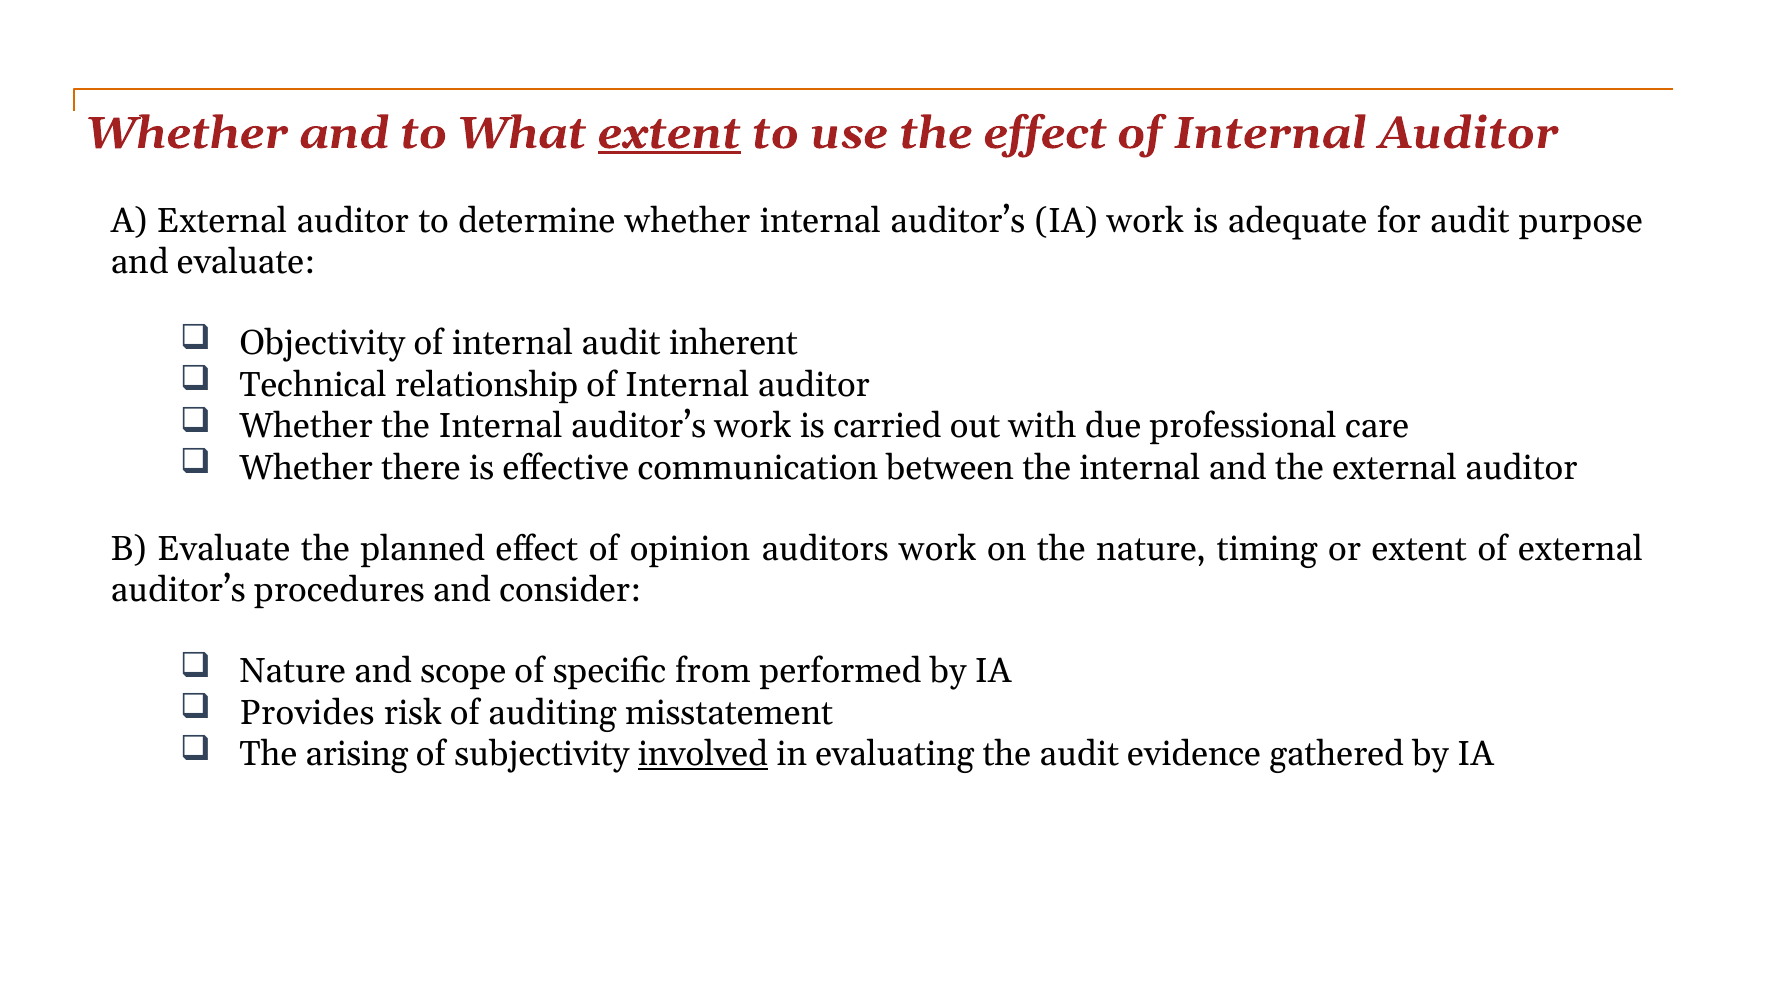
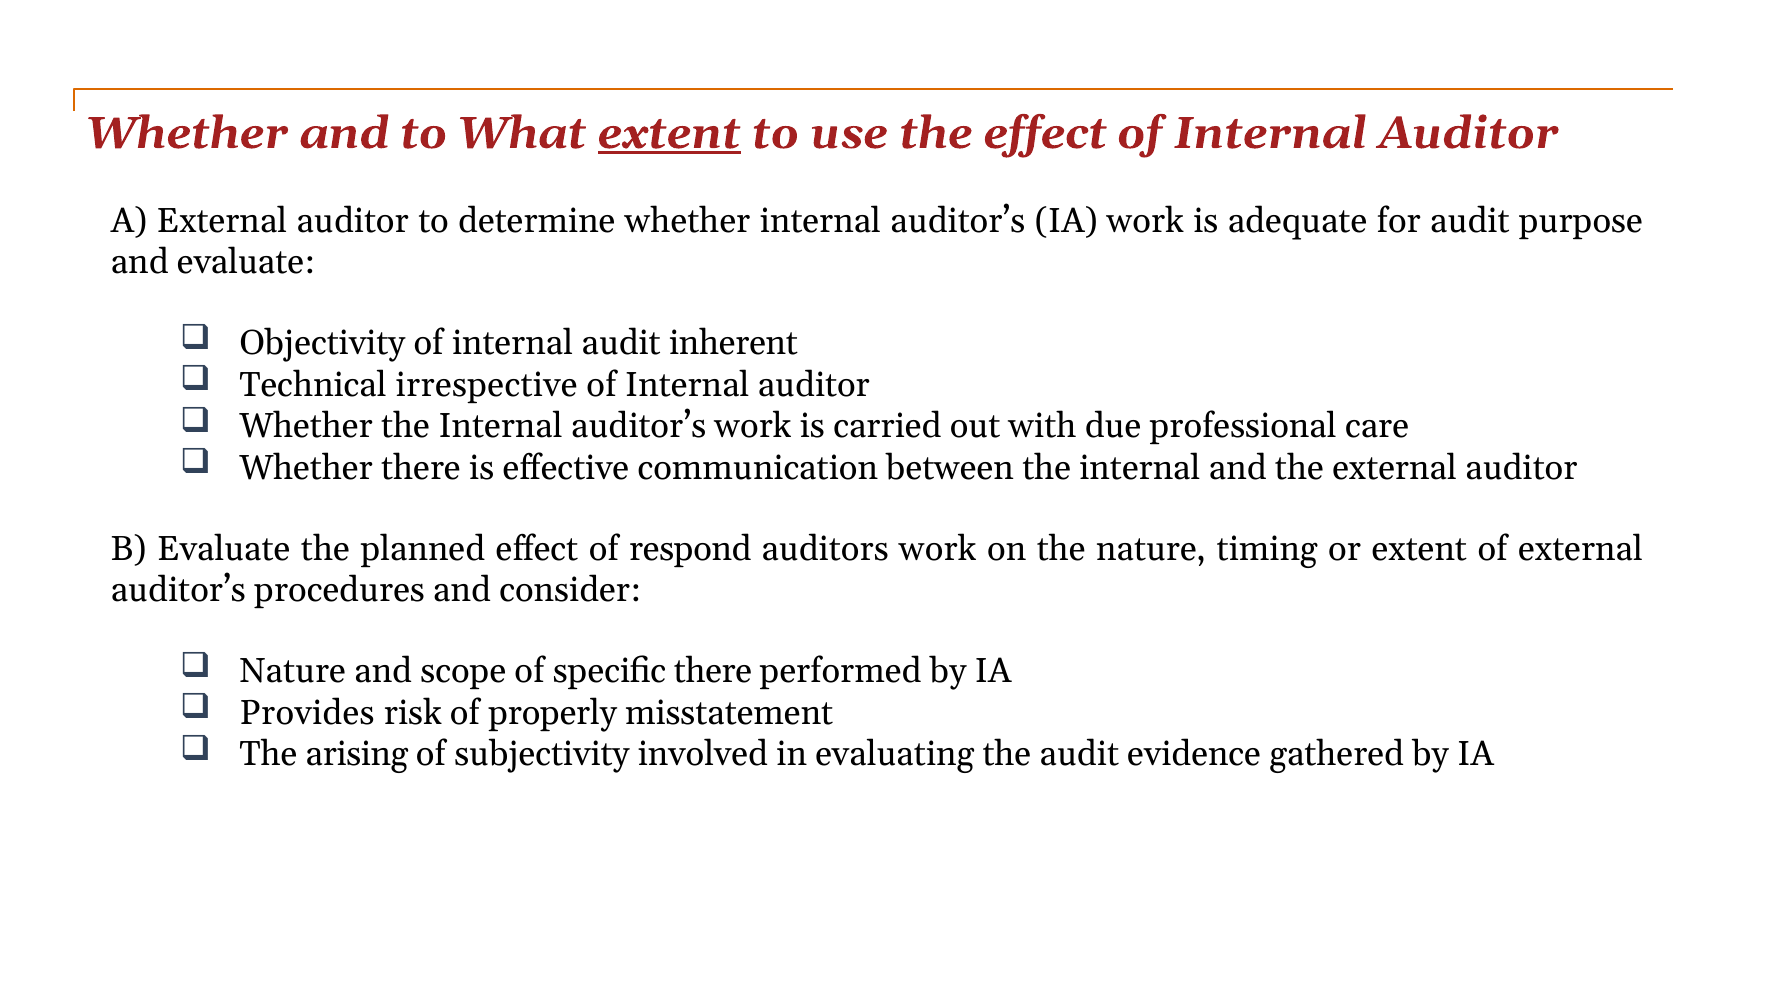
relationship: relationship -> irrespective (487, 385)
opinion: opinion -> respond (690, 549)
specific from: from -> there (713, 671)
auditing: auditing -> properly (553, 713)
involved underline: present -> none (703, 754)
